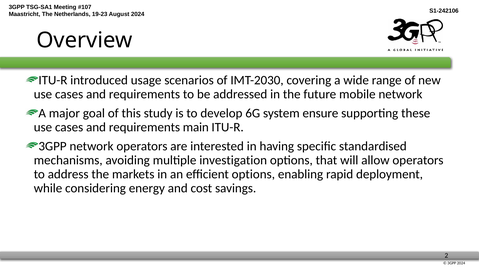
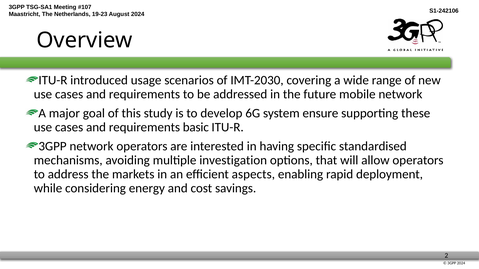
main: main -> basic (196, 127)
efficient options: options -> aspects (253, 174)
